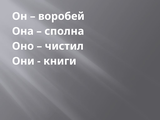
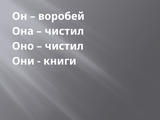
сполна: сполна -> чистил (64, 31)
